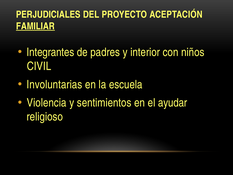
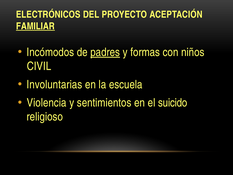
PERJUDICIALES: PERJUDICIALES -> ELECTRÓNICOS (48, 14)
Integrantes: Integrantes -> Incómodos (50, 52)
padres underline: none -> present (105, 52)
interior: interior -> formas (145, 52)
ayudar: ayudar -> suicido (173, 103)
